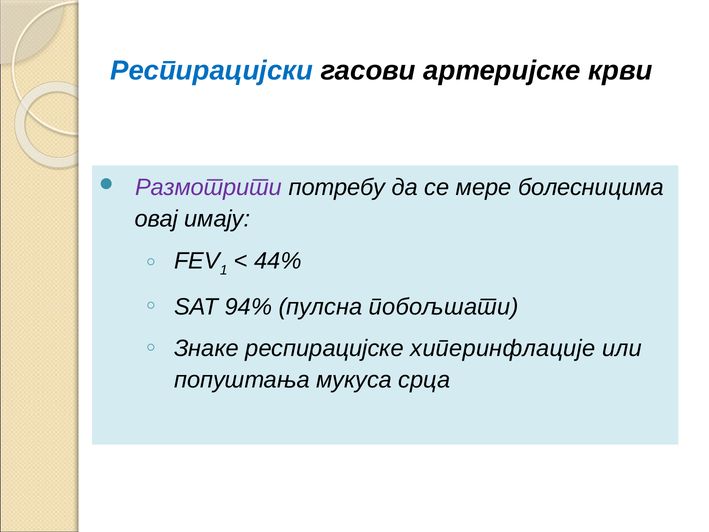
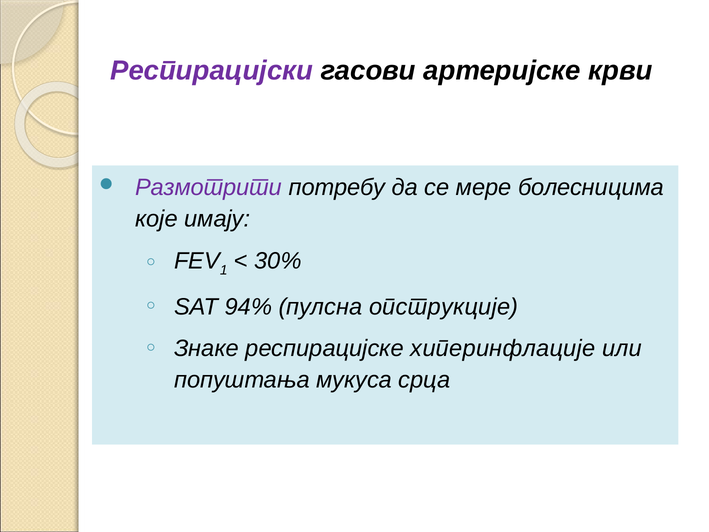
Респирацијски colour: blue -> purple (212, 71)
овај: овај -> које (156, 219)
44%: 44% -> 30% (278, 261)
побољшати: побољшати -> опструкције (444, 307)
